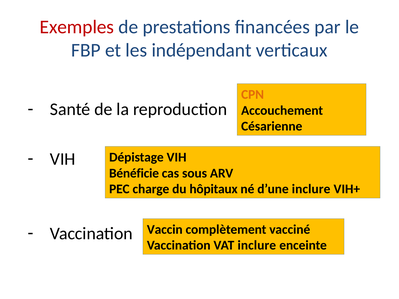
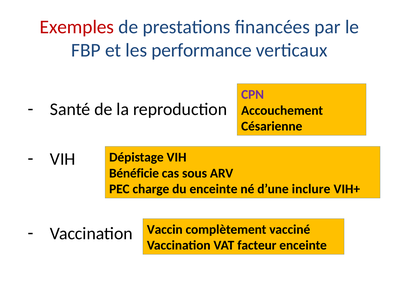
indépendant: indépendant -> performance (202, 50)
CPN colour: orange -> purple (253, 95)
du hôpitaux: hôpitaux -> enceinte (213, 189)
VAT inclure: inclure -> facteur (257, 246)
